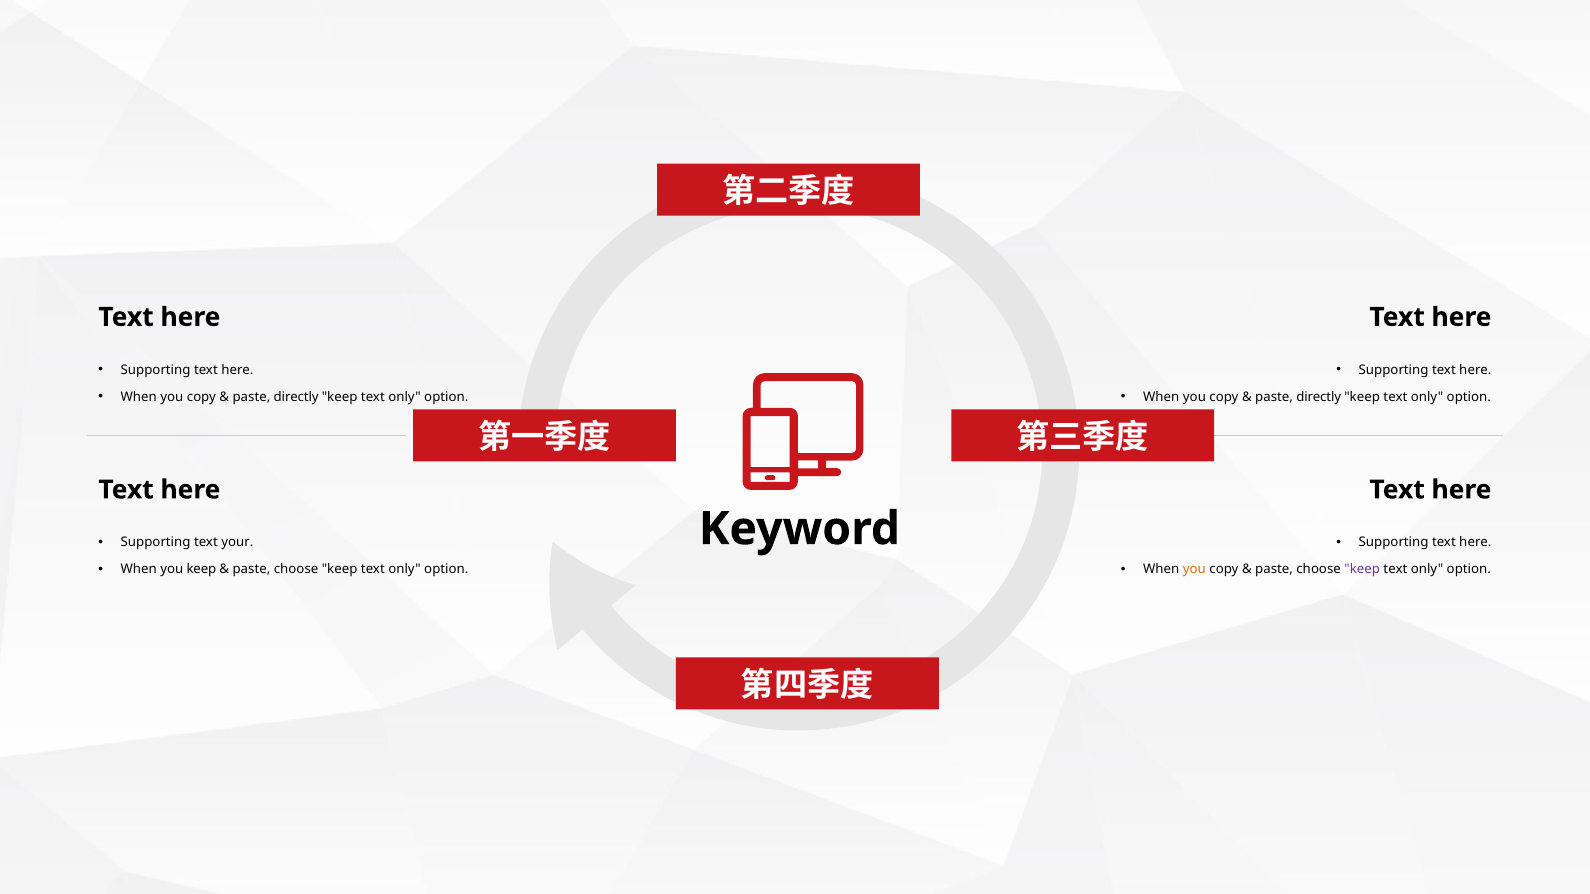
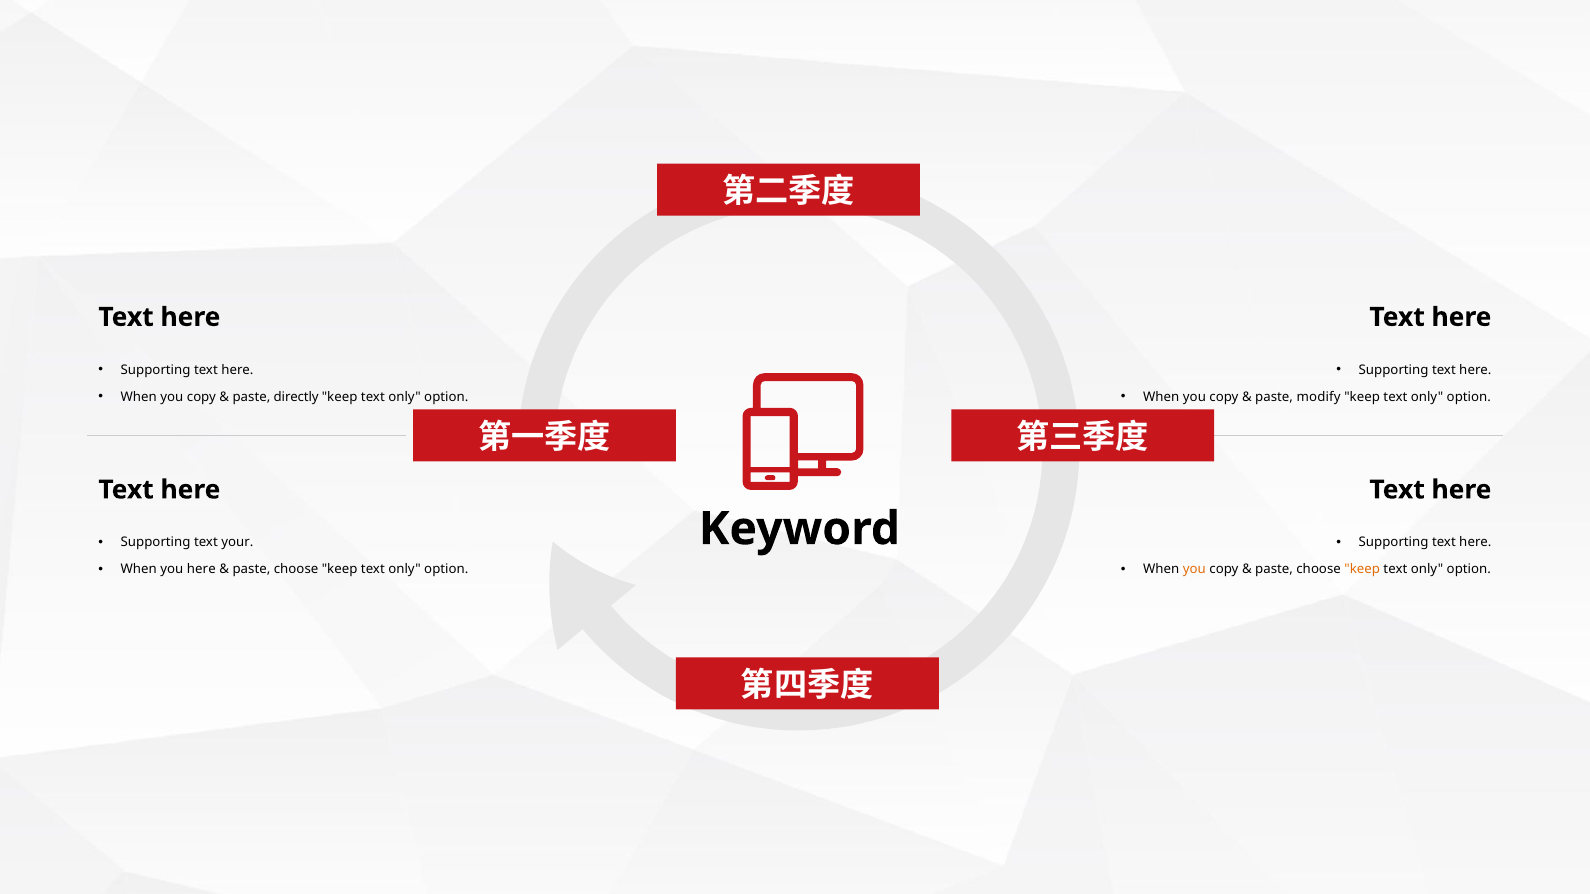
directly: directly -> modify (1319, 397)
you keep: keep -> here (201, 570)
keep colour: purple -> orange (1362, 570)
